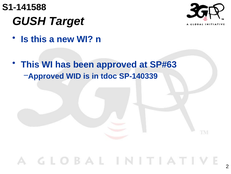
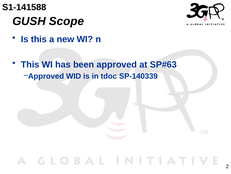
Target: Target -> Scope (66, 21)
